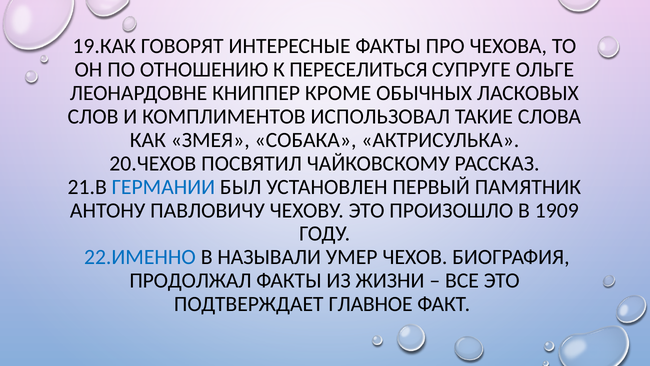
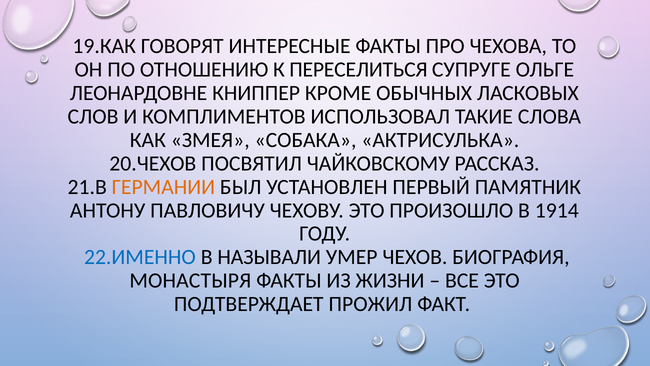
ГЕРМАНИИ colour: blue -> orange (163, 187)
1909: 1909 -> 1914 (557, 210)
ПРОДОЛЖАЛ: ПРОДОЛЖАЛ -> МОНАСТЫРЯ (190, 280)
ГЛАВНОЕ: ГЛАВНОЕ -> ПРОЖИЛ (370, 304)
